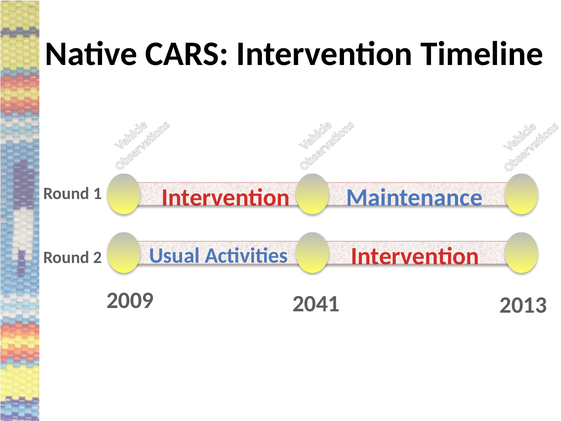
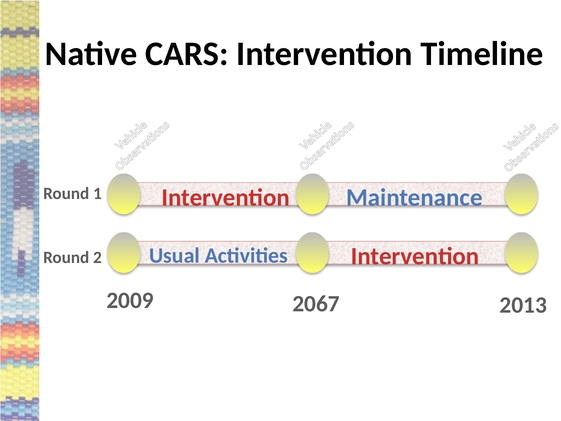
2041: 2041 -> 2067 (316, 304)
